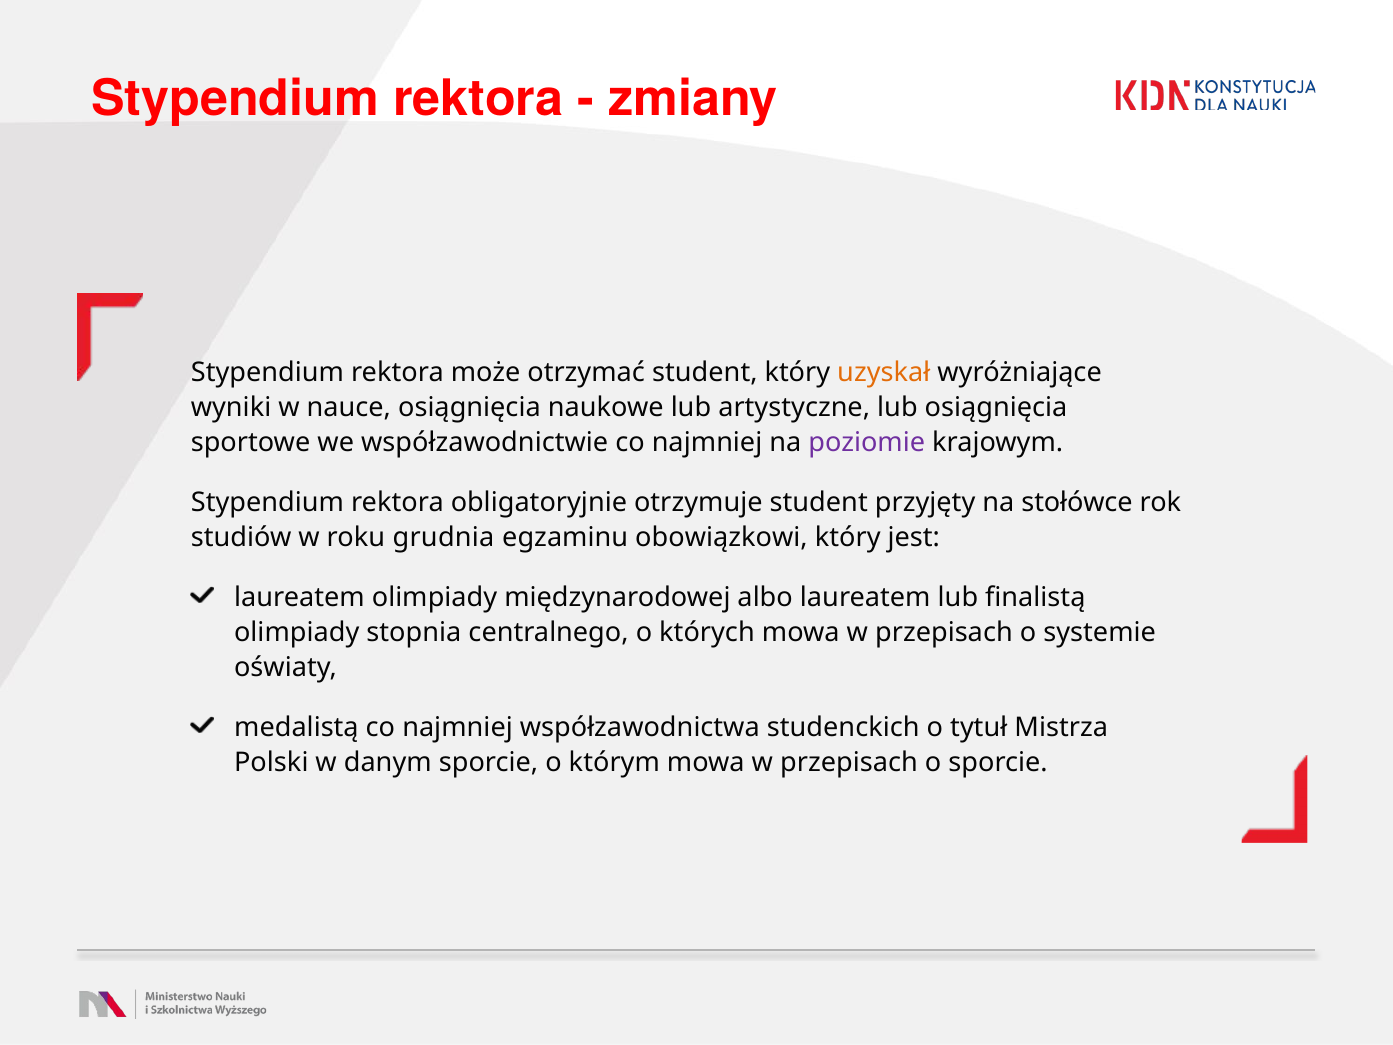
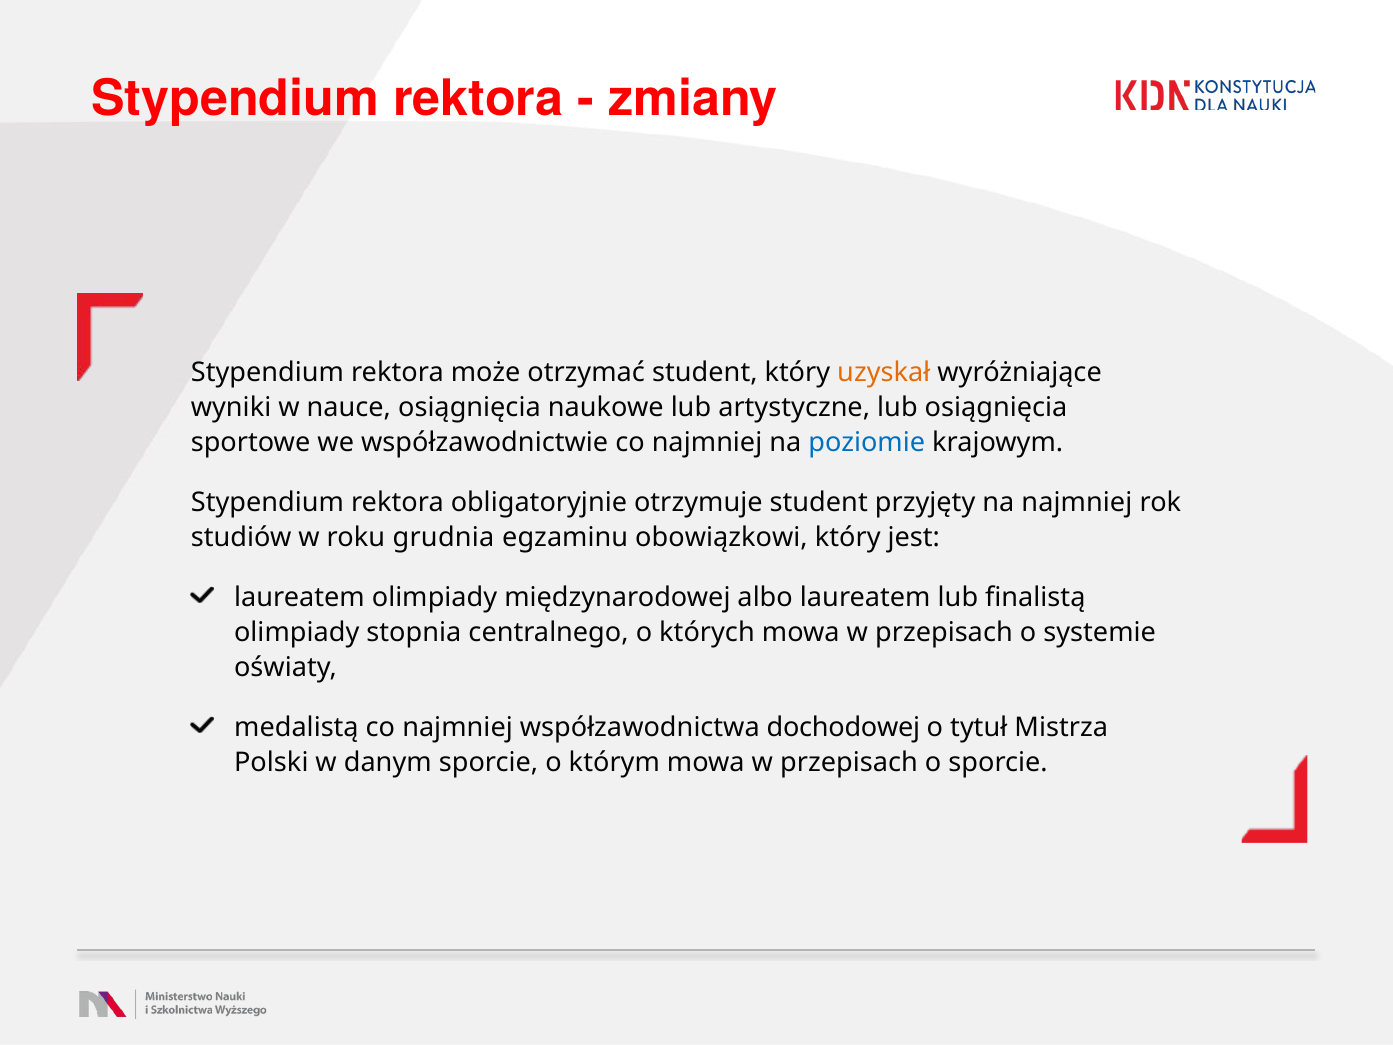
poziomie colour: purple -> blue (867, 442)
na stołówce: stołówce -> najmniej (1077, 502)
studenckich: studenckich -> dochodowej (843, 727)
